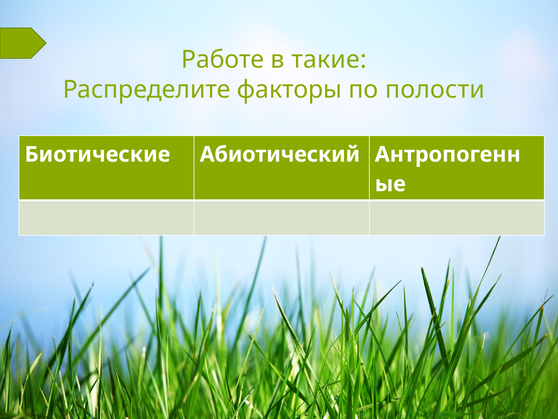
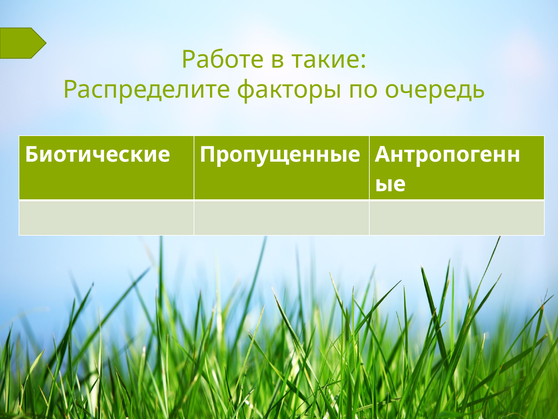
полости: полости -> очередь (435, 89)
Абиотический: Абиотический -> Пропущенные (280, 154)
